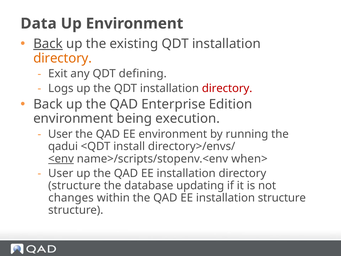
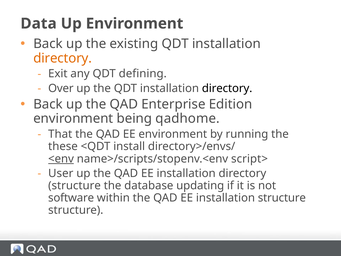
Back underline: present -> none (48, 44)
Logs: Logs -> Over (61, 88)
directory colour: red -> black (227, 88)
execution: execution -> qadhome (188, 118)
User: User -> That (60, 134)
qadui: qadui -> these (63, 146)
when>: when> -> script> (249, 159)
changes: changes -> software (71, 198)
